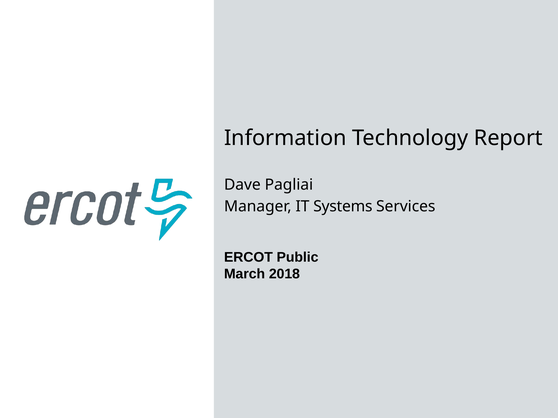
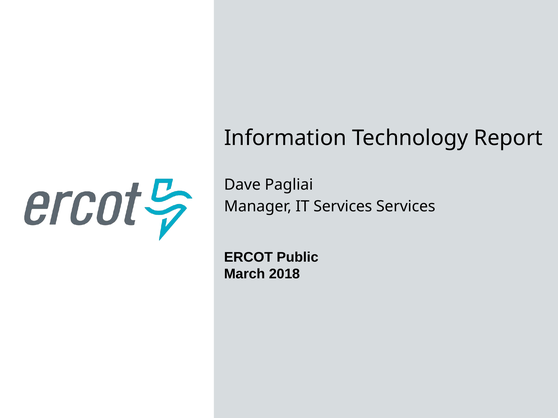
IT Systems: Systems -> Services (343, 207)
